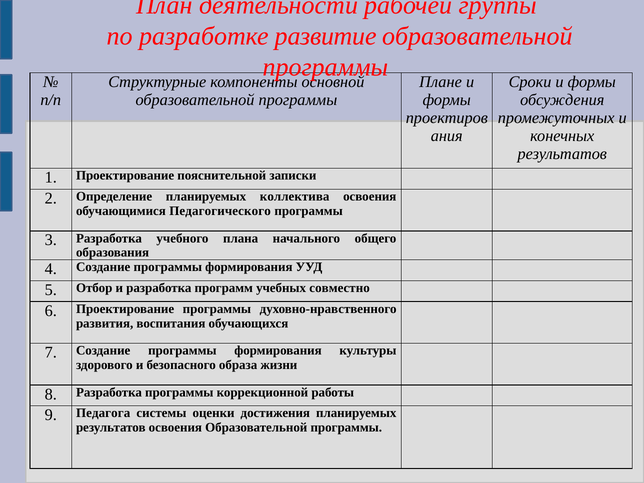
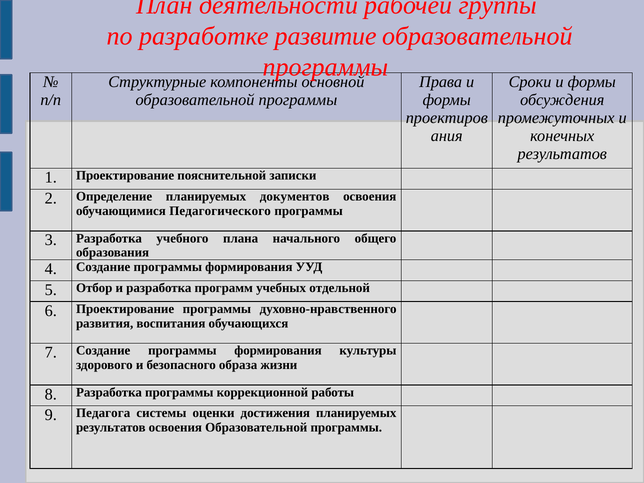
Плане: Плане -> Права (441, 82)
коллектива: коллектива -> документов (295, 196)
совместно: совместно -> отдельной (340, 288)
